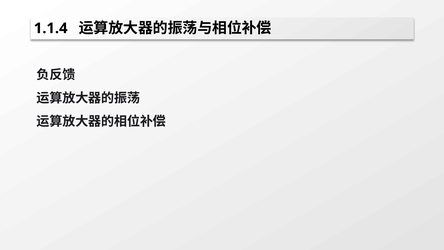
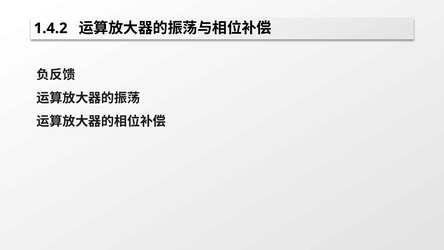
1.1.4: 1.1.4 -> 1.4.2 (51, 28)
